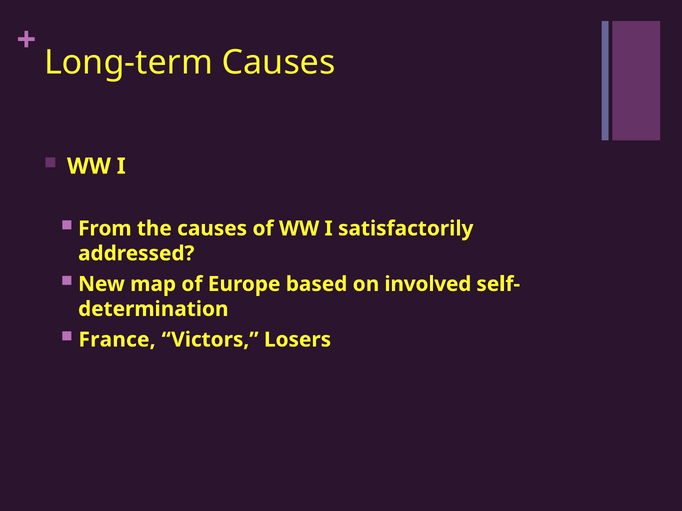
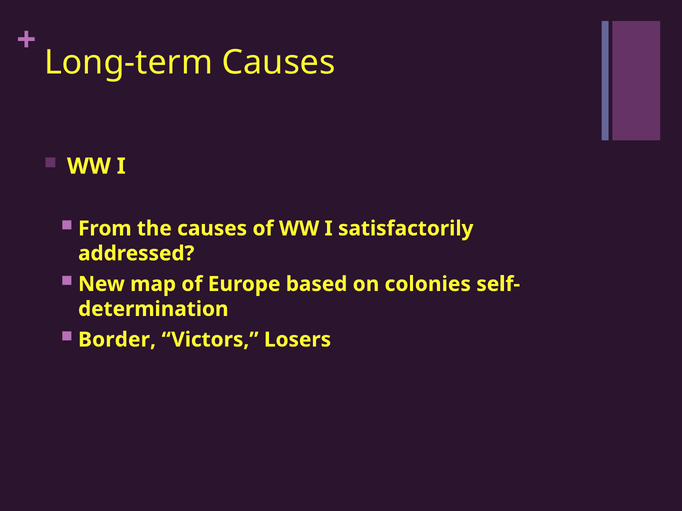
involved: involved -> colonies (428, 284)
France: France -> Border (117, 340)
